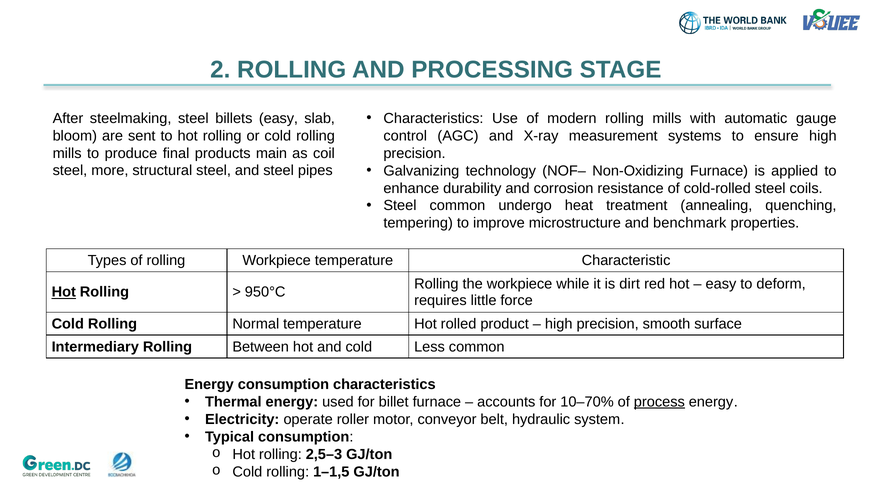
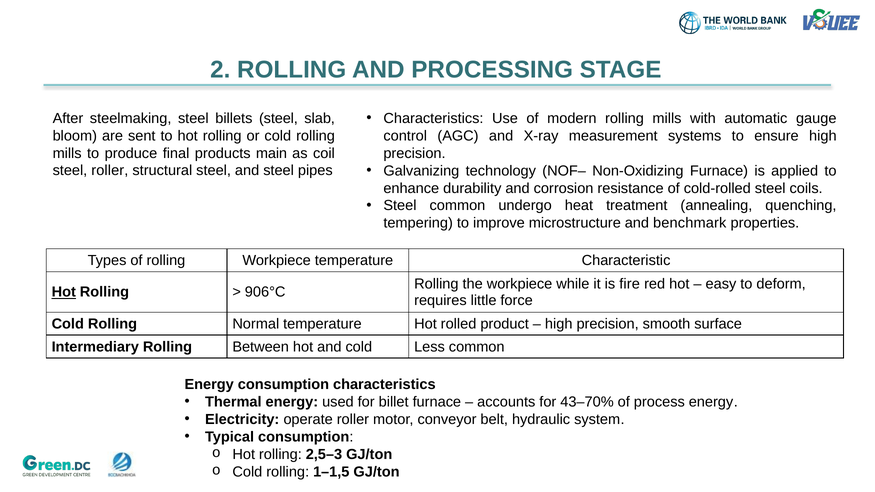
billets easy: easy -> steel (278, 118)
steel more: more -> roller (110, 171)
dirt: dirt -> fire (630, 284)
950°C: 950°C -> 906°C (265, 292)
10–70%: 10–70% -> 43–70% (587, 402)
process underline: present -> none (659, 402)
